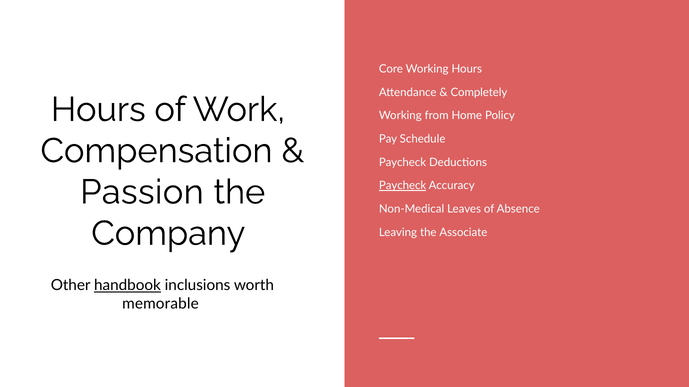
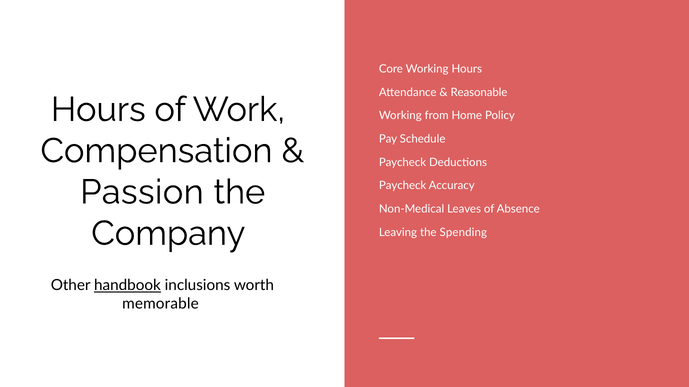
Completely: Completely -> Reasonable (479, 93)
Paycheck underline: present -> none (403, 186)
Associate: Associate -> Spending (463, 233)
